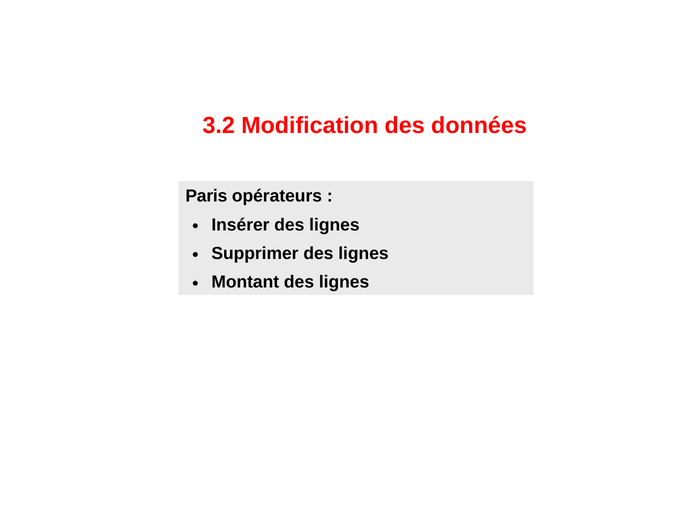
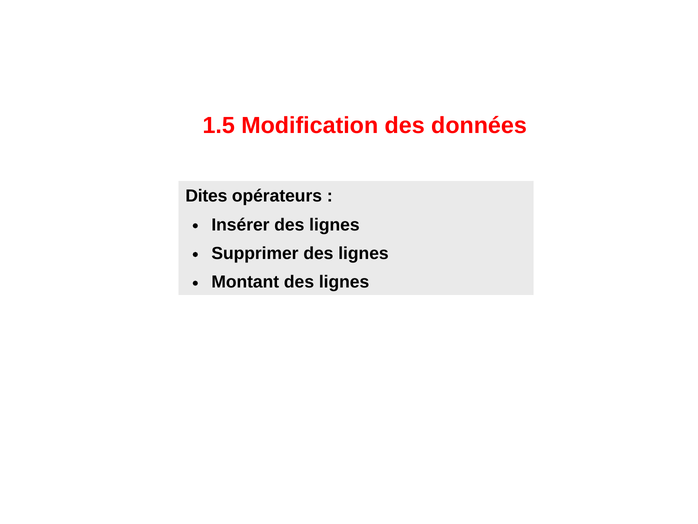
3.2: 3.2 -> 1.5 (219, 125)
Paris: Paris -> Dites (206, 196)
